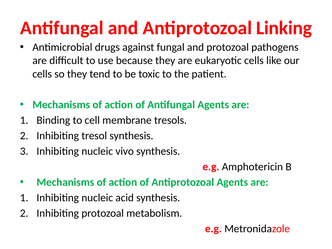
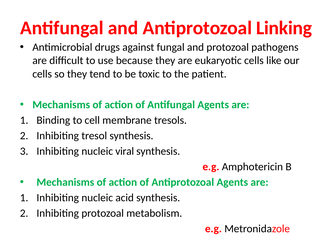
vivo: vivo -> viral (125, 151)
